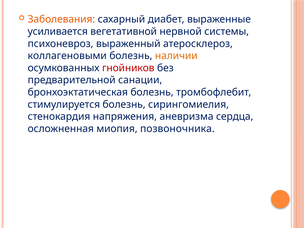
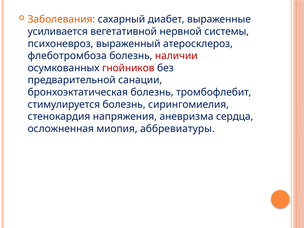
коллагеновыми: коллагеновыми -> флеботромбоза (67, 56)
наличии colour: orange -> red (176, 56)
позвоночника: позвоночника -> аббревиатуры (177, 129)
